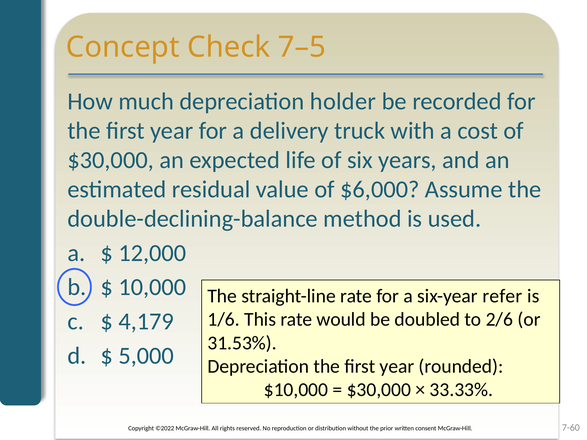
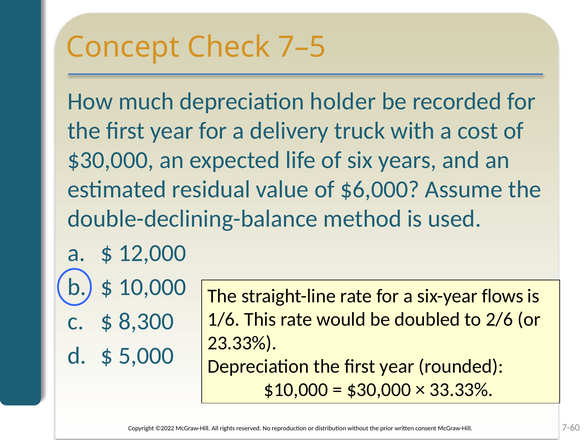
refer: refer -> flows (503, 296)
4,179: 4,179 -> 8,300 (146, 322)
31.53%: 31.53% -> 23.33% (242, 343)
